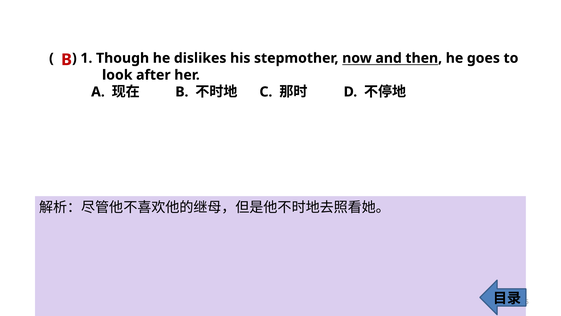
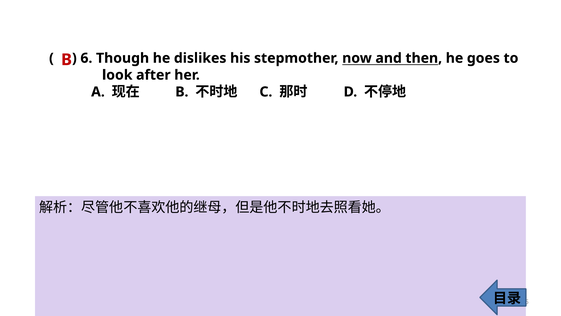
1: 1 -> 6 (86, 58)
